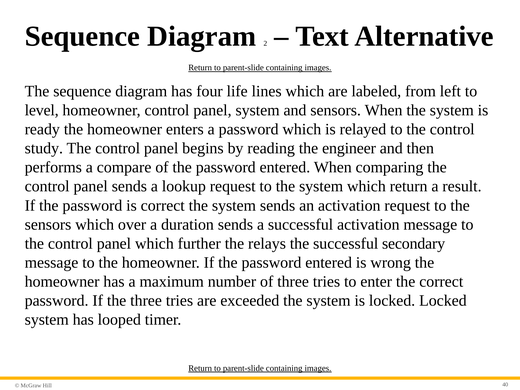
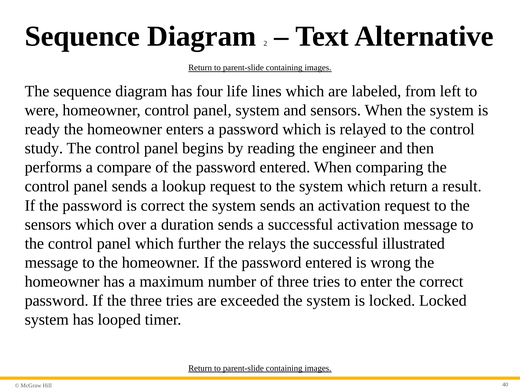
level: level -> were (42, 110)
secondary: secondary -> illustrated (414, 244)
